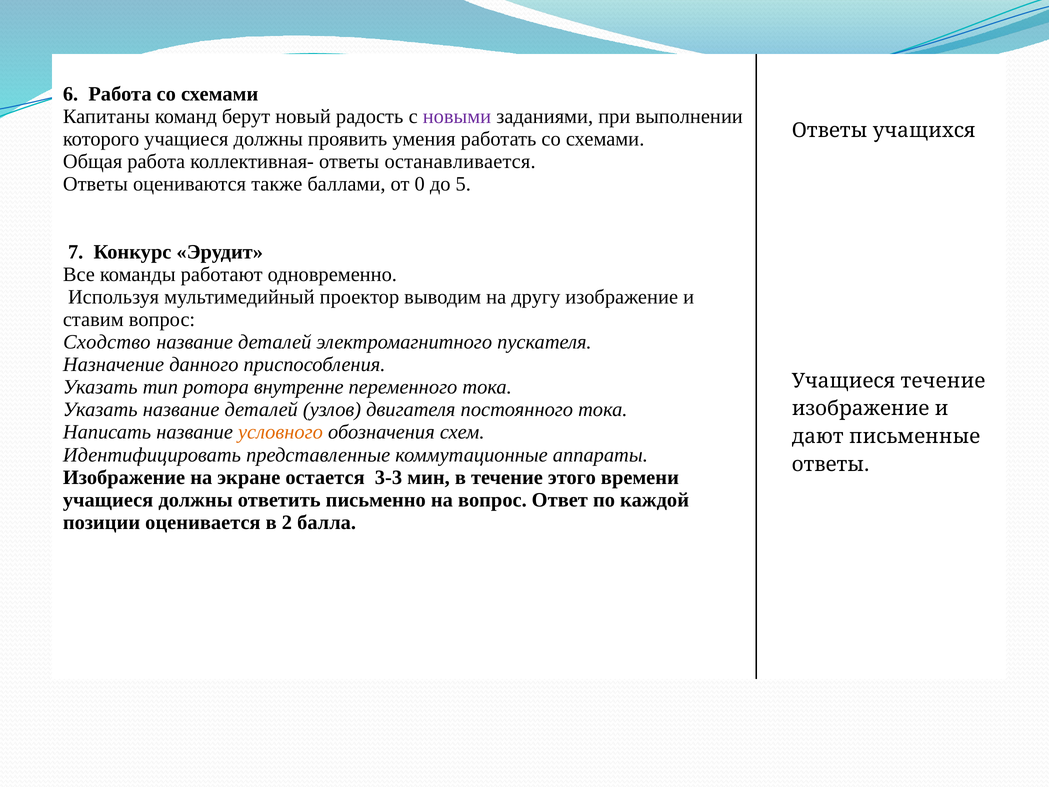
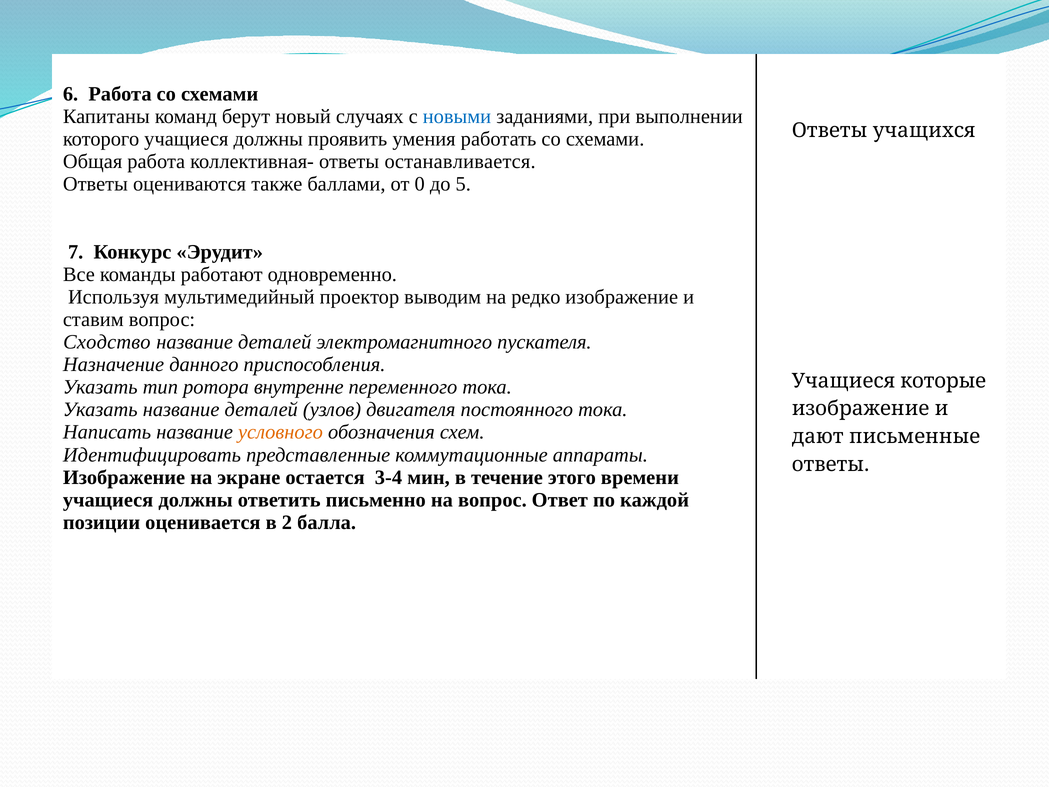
радость: радость -> случаях (370, 116)
новыми colour: purple -> blue (457, 116)
другу: другу -> редко (536, 297)
Учащиеся течение: течение -> которые (943, 381)
3-3: 3-3 -> 3-4 (388, 477)
